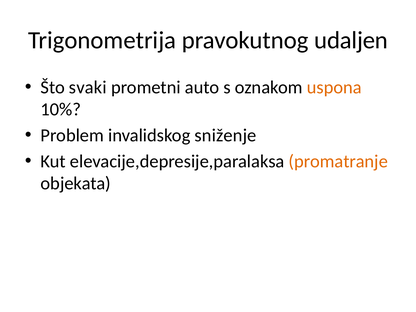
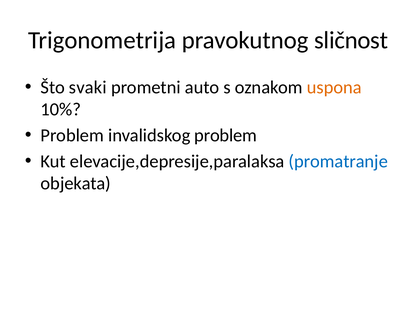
udaljen: udaljen -> sličnost (351, 40)
invalidskog sniženje: sniženje -> problem (226, 135)
promatranje colour: orange -> blue (338, 161)
